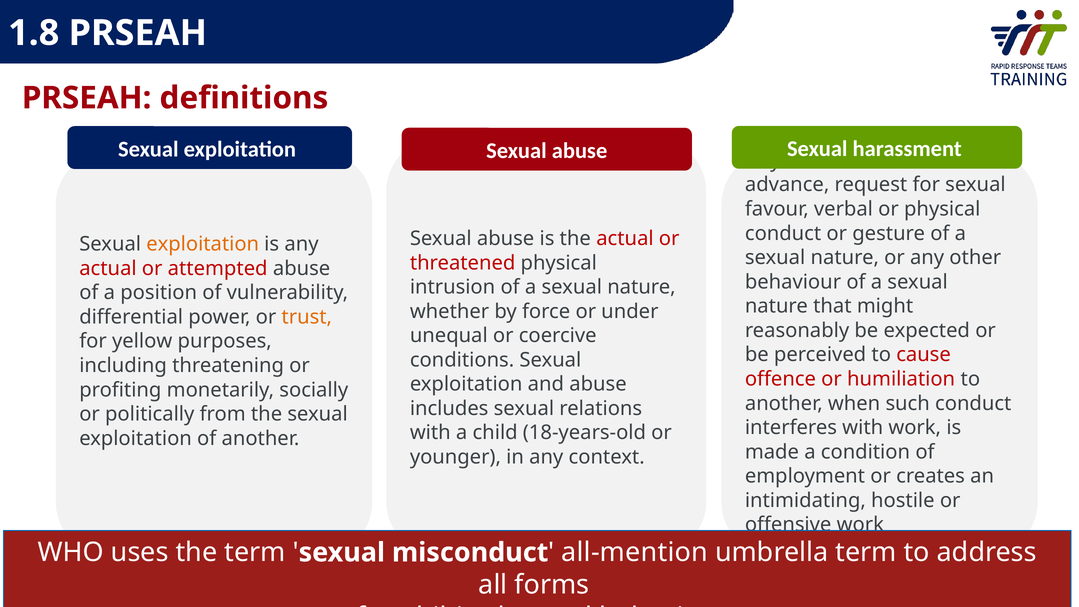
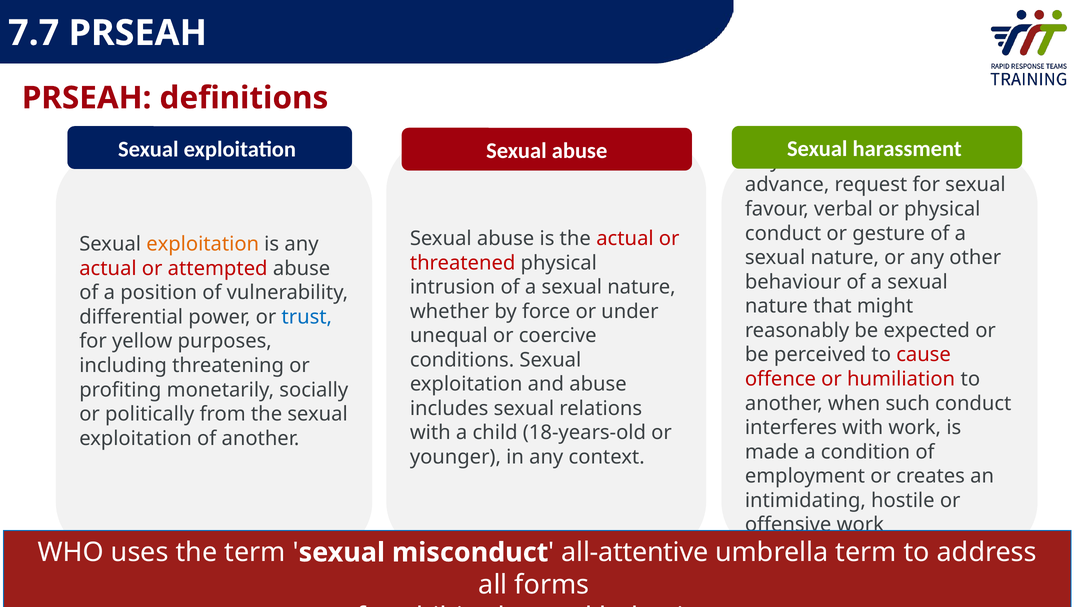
1.8: 1.8 -> 7.7 (34, 33)
trust colour: orange -> blue (307, 317)
all-mention: all-mention -> all-attentive (635, 552)
